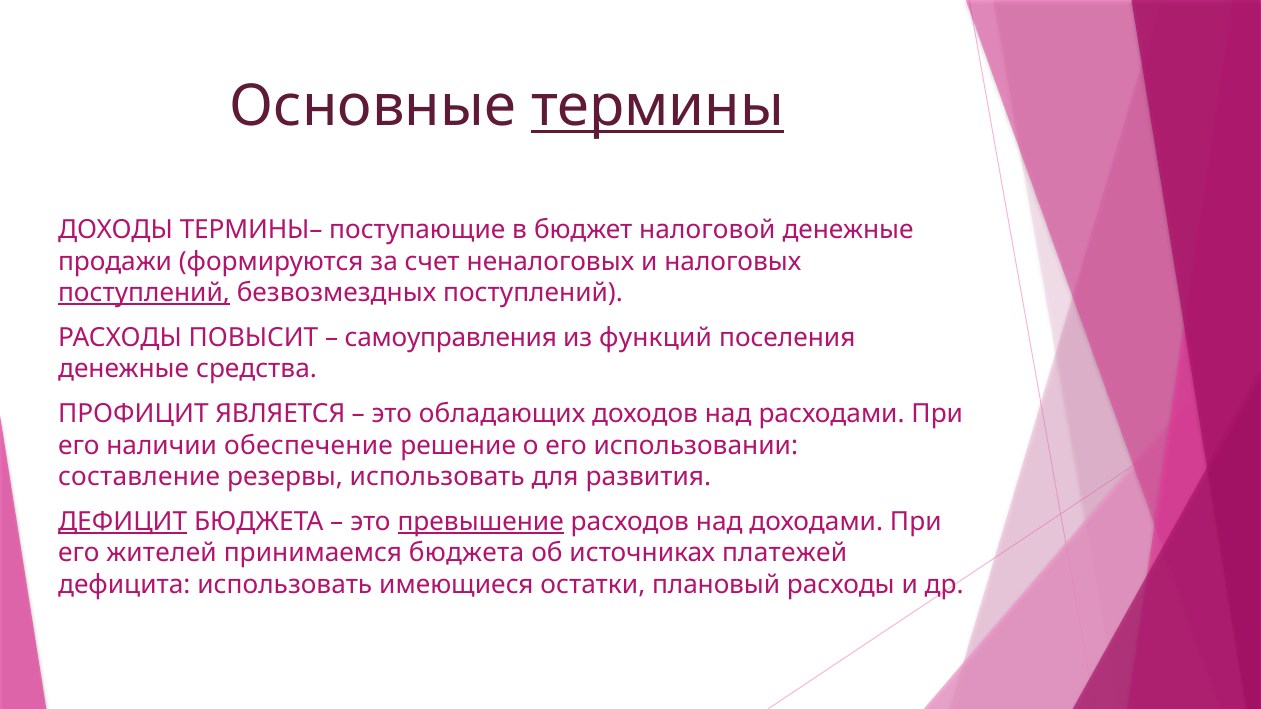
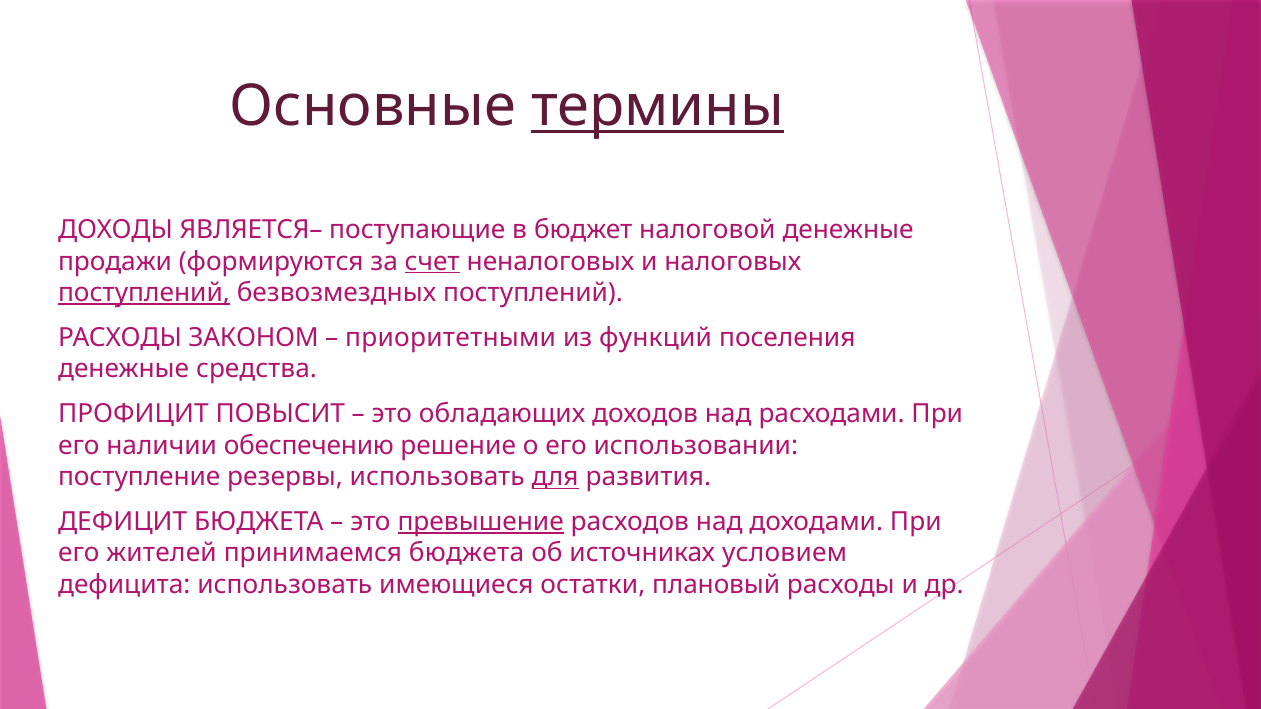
ТЕРМИНЫ–: ТЕРМИНЫ– -> ЯВЛЯЕТСЯ– (251, 230)
счет underline: none -> present (432, 261)
ПОВЫСИТ: ПОВЫСИТ -> ЗАКОНОМ (254, 338)
самоуправления: самоуправления -> приоритетными (451, 338)
ЯВЛЯЕТСЯ: ЯВЛЯЕТСЯ -> ПОВЫСИТ (280, 414)
обеспечение: обеспечение -> обеспечению (309, 446)
составление: составление -> поступление (139, 477)
для underline: none -> present (555, 477)
ДЕФИЦИТ underline: present -> none (123, 522)
платежей: платежей -> условием (785, 554)
